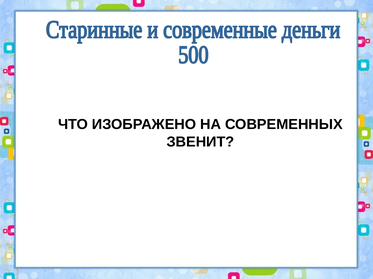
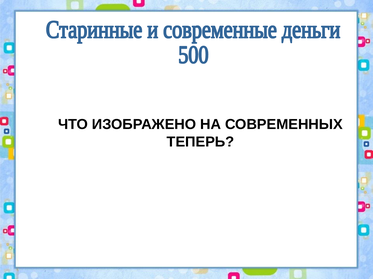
ЗВЕНИТ: ЗВЕНИТ -> ТЕПЕРЬ (200, 142)
